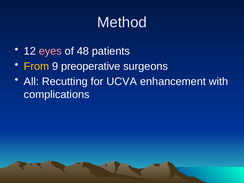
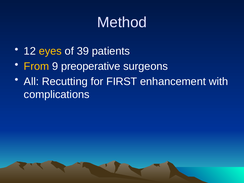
eyes colour: pink -> yellow (50, 51)
48: 48 -> 39 (83, 51)
UCVA: UCVA -> FIRST (122, 82)
